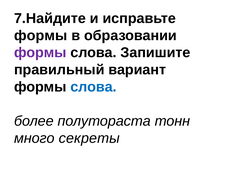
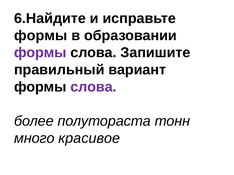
7.Найдите: 7.Найдите -> 6.Найдите (50, 18)
слова colour: blue -> purple (93, 87)
секреты: секреты -> красивое (89, 139)
